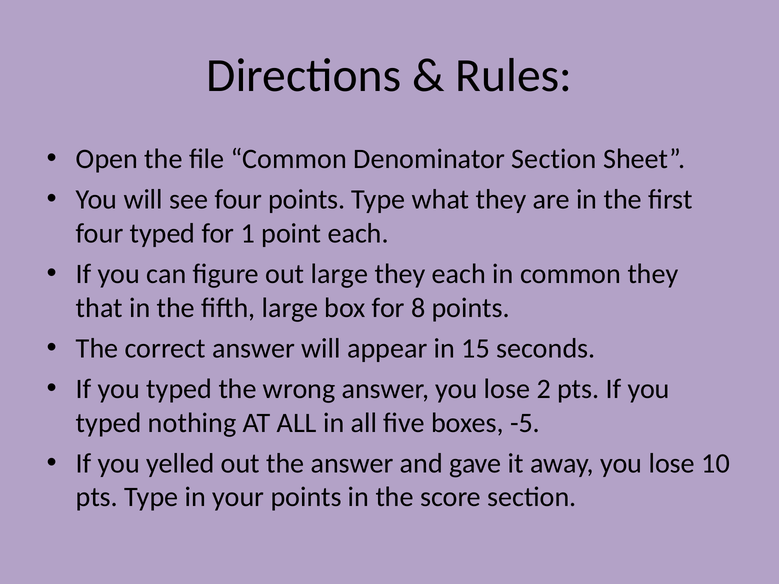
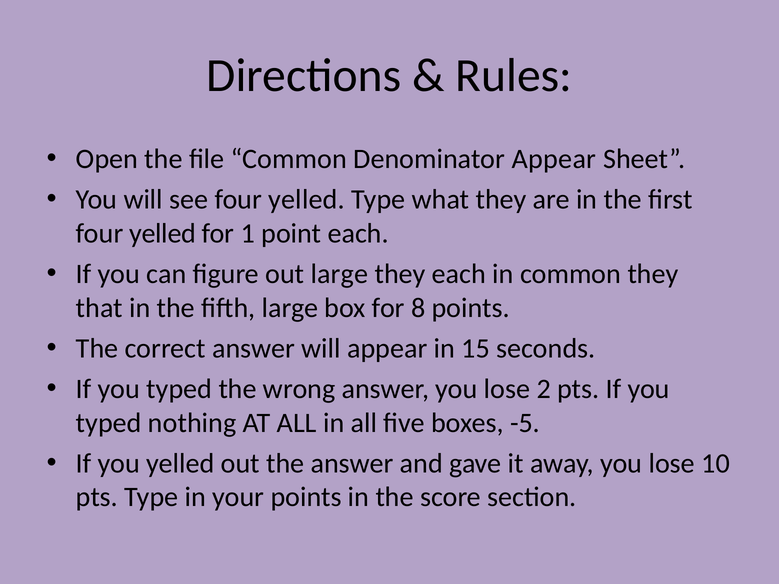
Denominator Section: Section -> Appear (554, 159)
see four points: points -> yelled (307, 200)
typed: typed -> yelled (163, 233)
